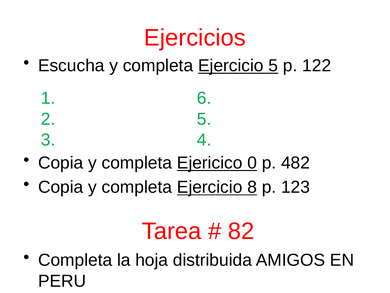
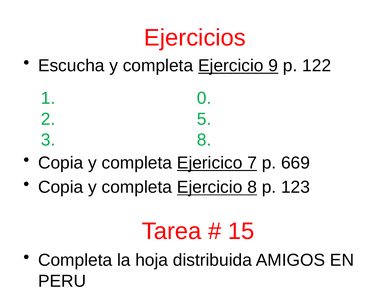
Ejercicio 5: 5 -> 9 (273, 66)
6: 6 -> 0 (204, 98)
3 4: 4 -> 8 (204, 140)
0: 0 -> 7 (252, 163)
482: 482 -> 669 (296, 163)
82: 82 -> 15 (241, 231)
